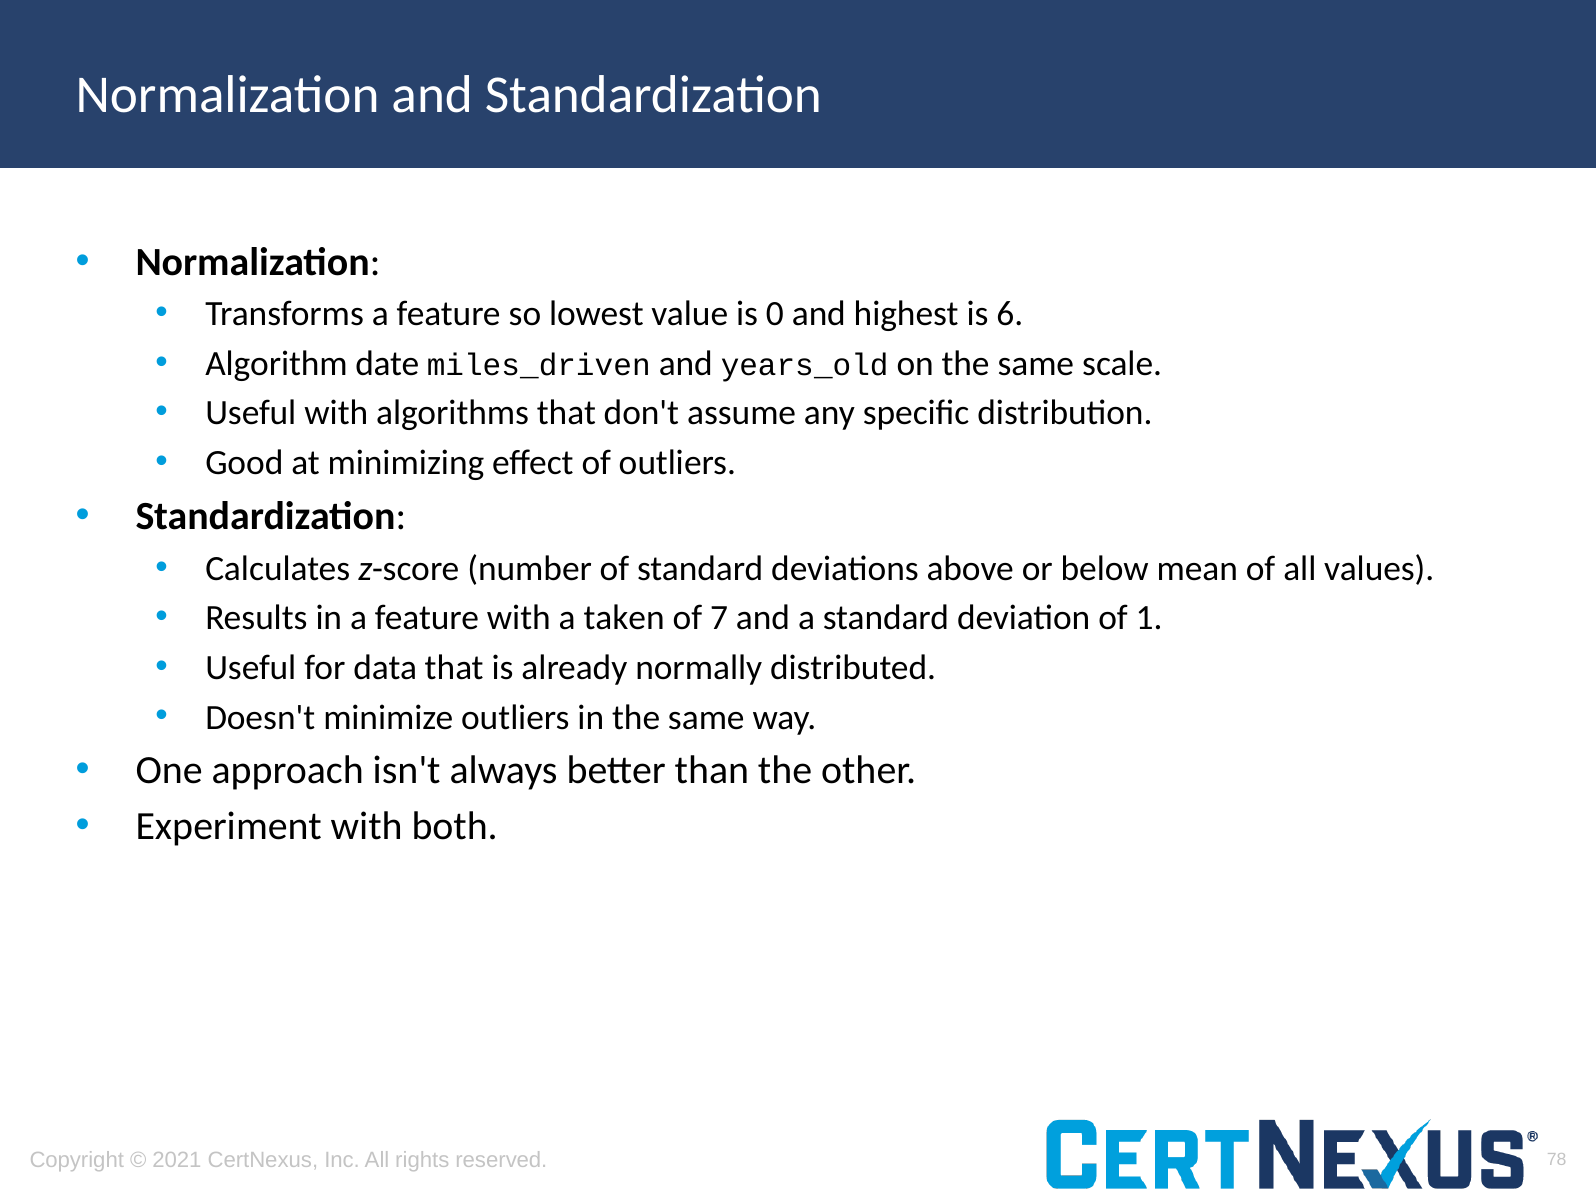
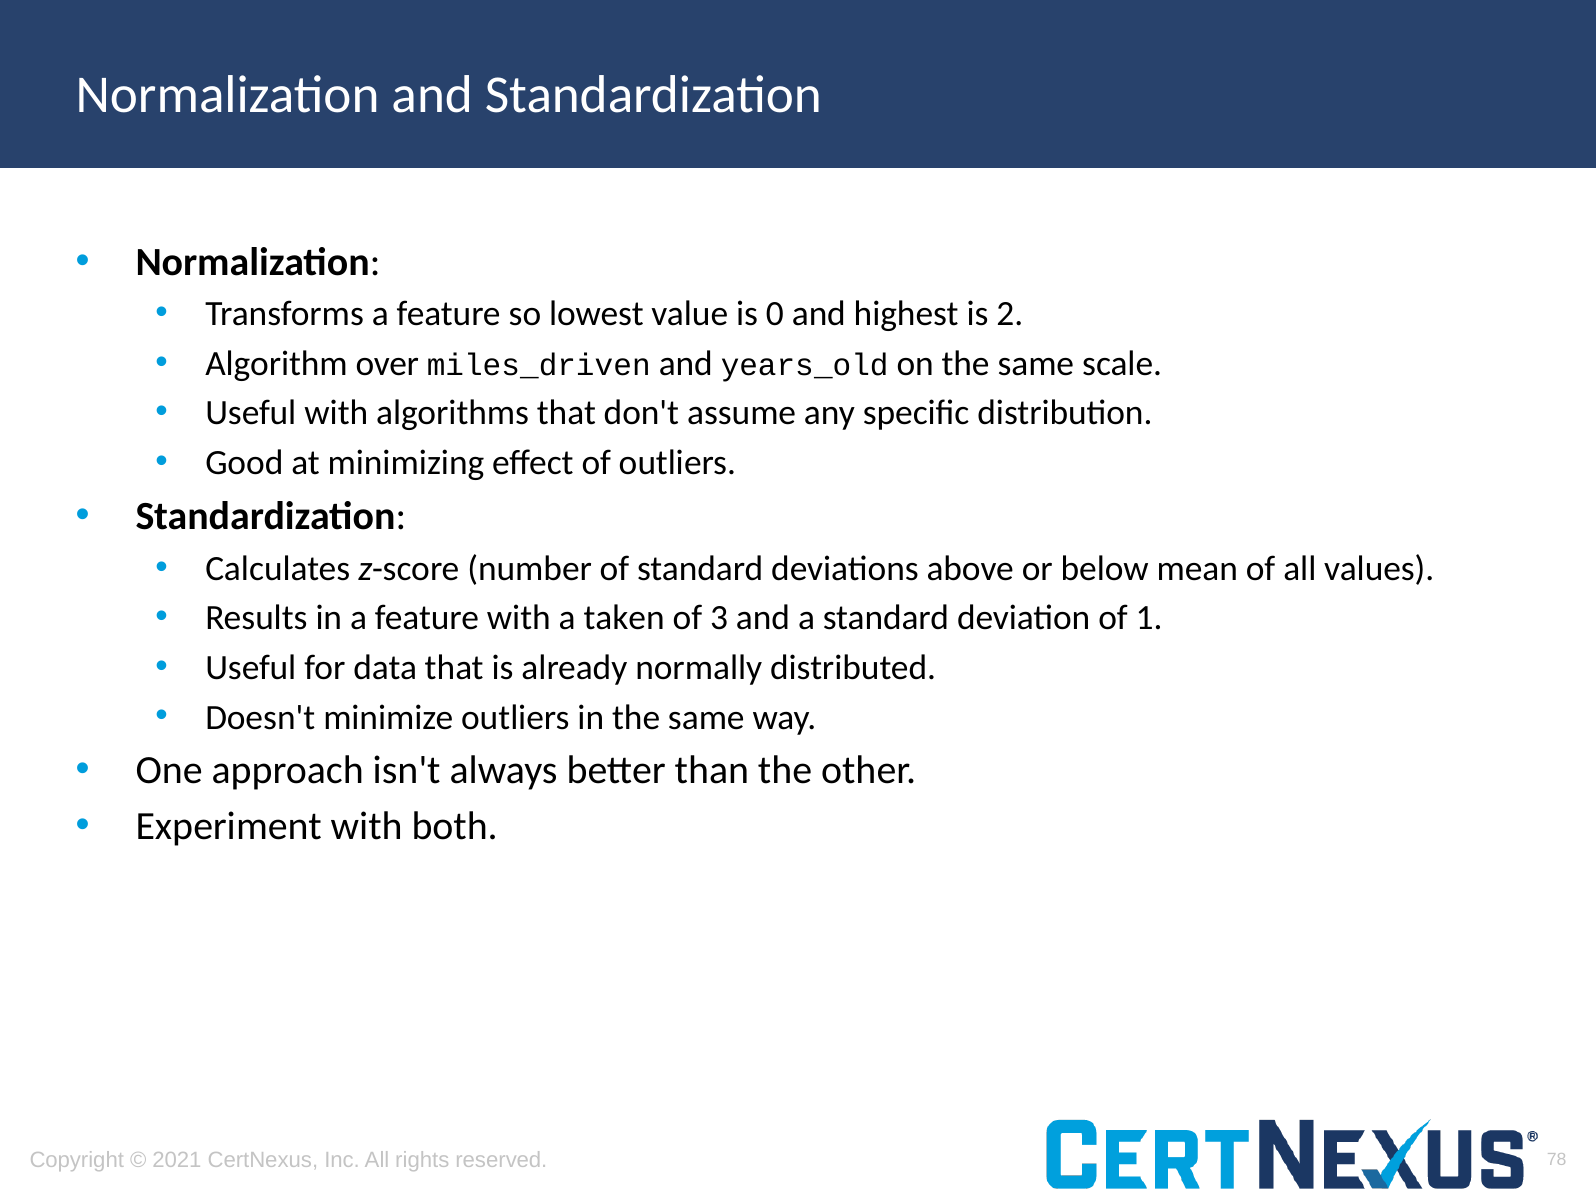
6: 6 -> 2 (1010, 314)
date: date -> over (387, 364)
7: 7 -> 3 (719, 618)
